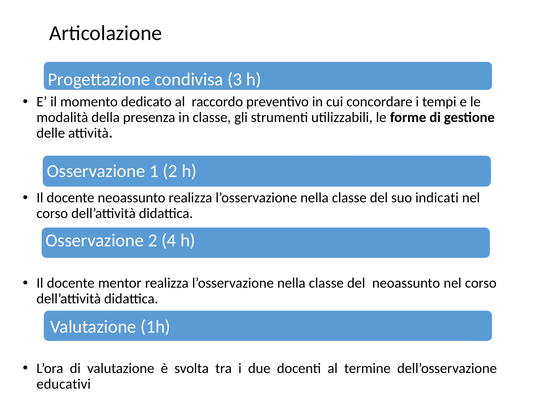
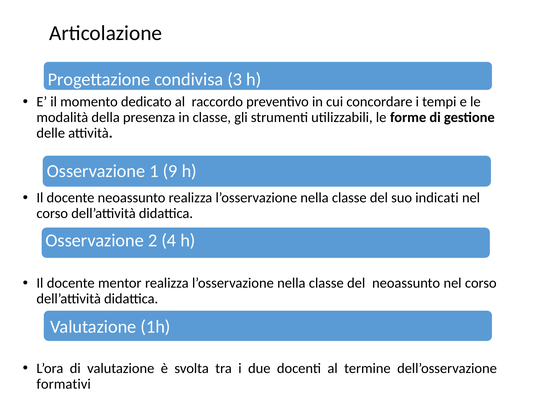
1 2: 2 -> 9 (170, 171)
educativi: educativi -> formativi (64, 384)
